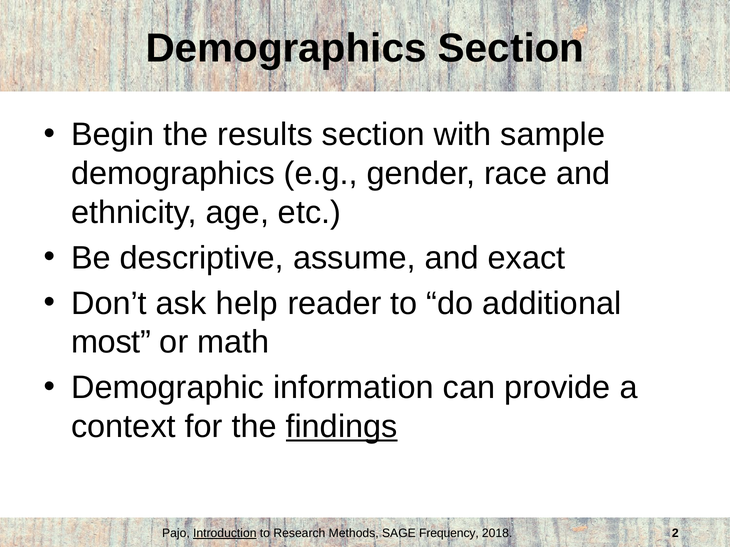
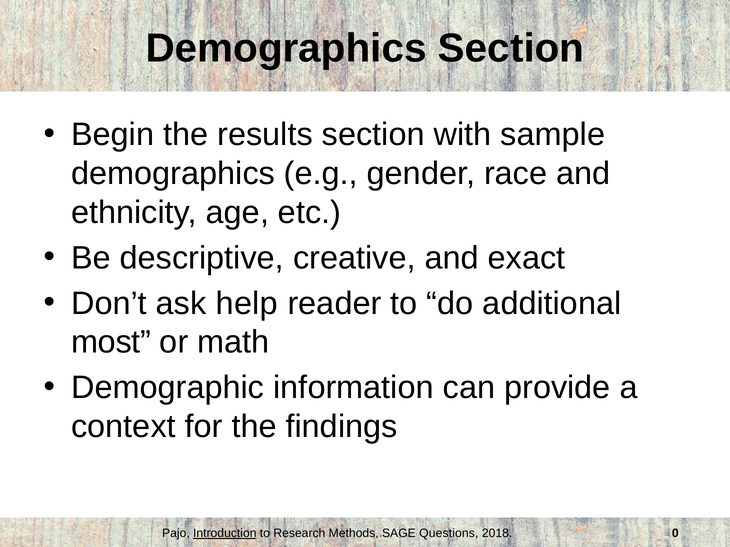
assume: assume -> creative (354, 258)
findings underline: present -> none (342, 427)
Frequency: Frequency -> Questions (449, 534)
2: 2 -> 0 (675, 534)
